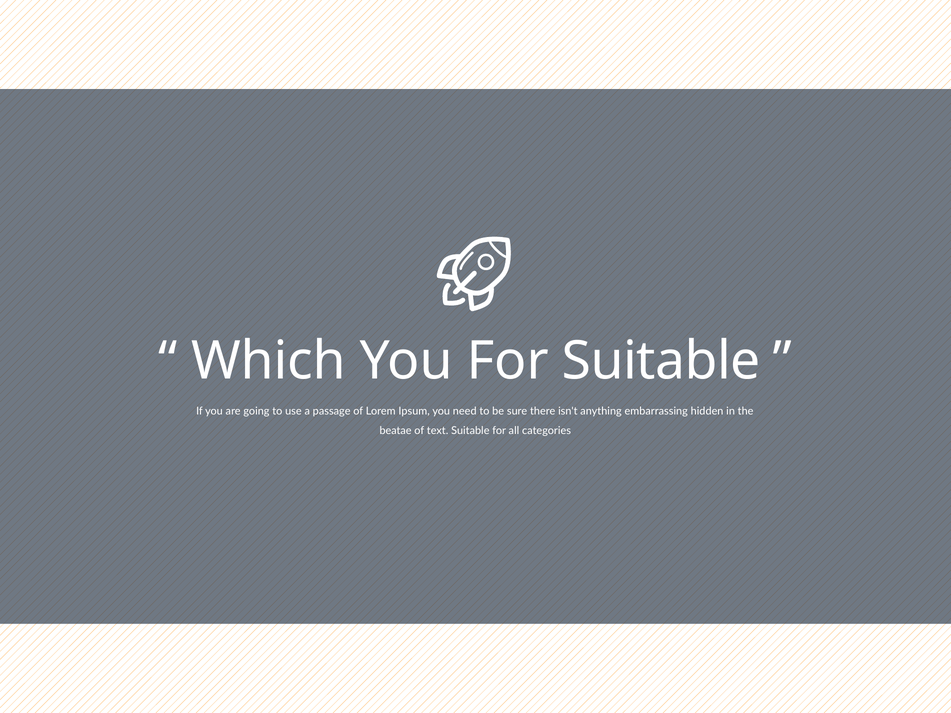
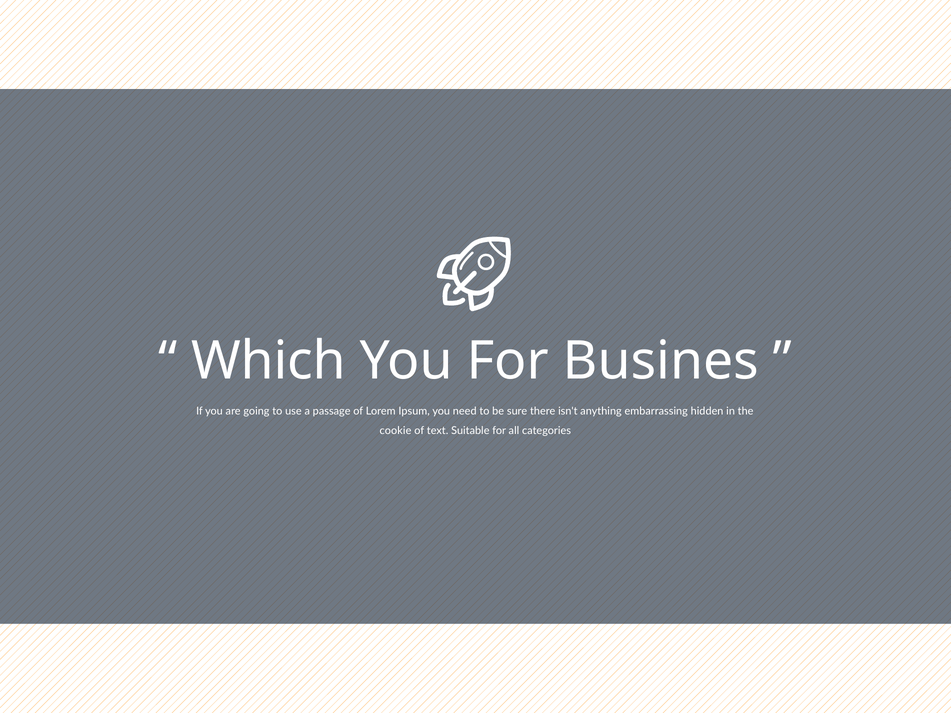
For Suitable: Suitable -> Busines (661, 361)
beatae: beatae -> cookie (395, 431)
